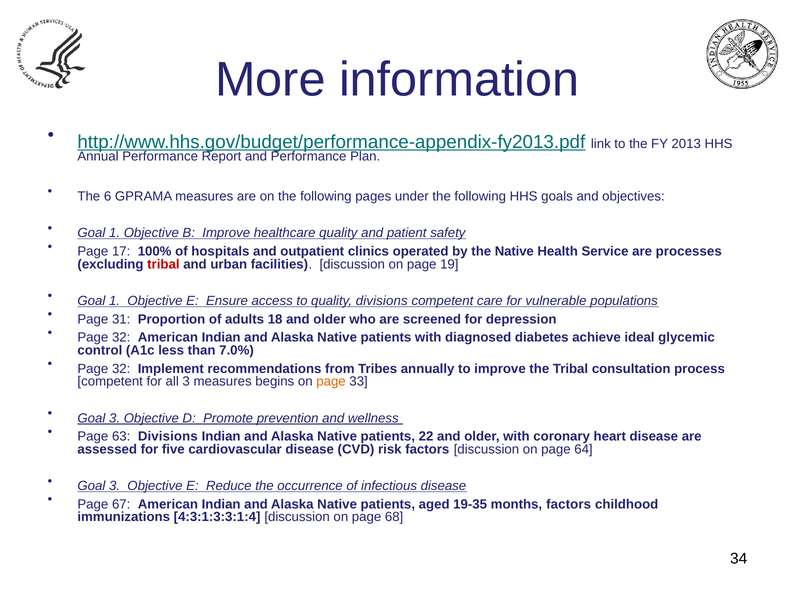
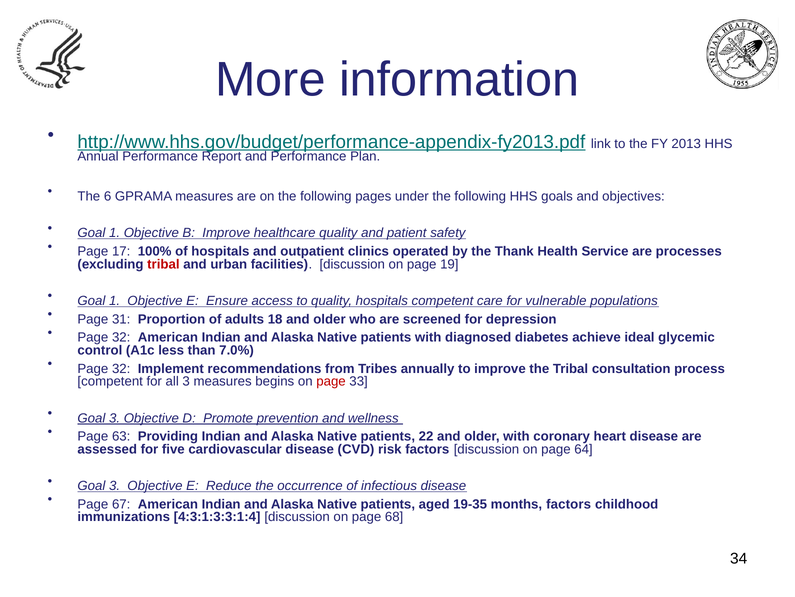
the Native: Native -> Thank (514, 251)
quality divisions: divisions -> hospitals (382, 301)
page colour: orange -> red (331, 381)
63 Divisions: Divisions -> Providing (168, 436)
